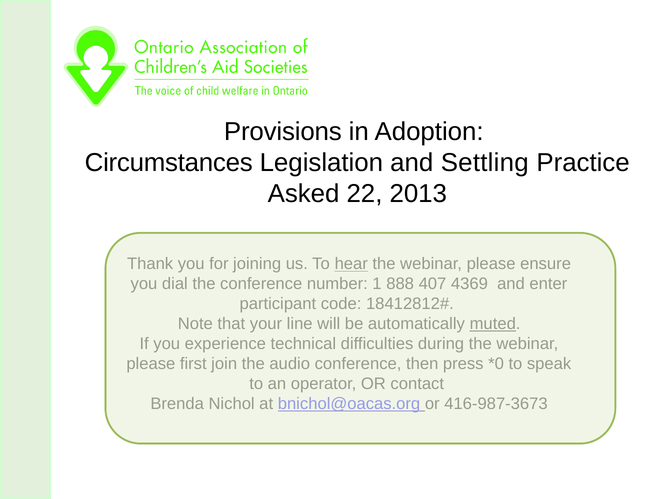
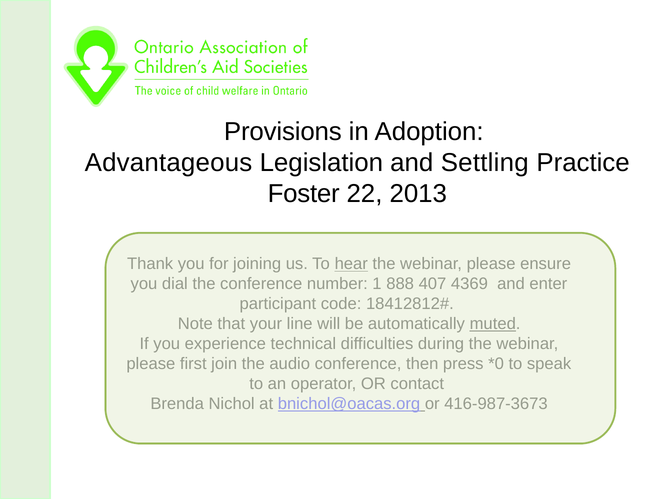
Circumstances: Circumstances -> Advantageous (168, 163)
Asked: Asked -> Foster (304, 194)
